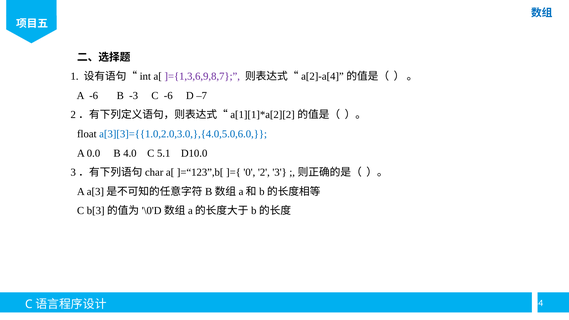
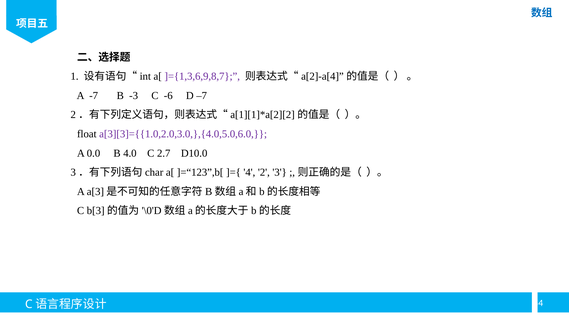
A -6: -6 -> -7 (94, 96)
a[3][3]={{1.0,2.0,3.0,},{4.0,5.0,6.0 colour: blue -> purple (183, 134)
5.1: 5.1 -> 2.7 (164, 153)
0: 0 -> 4 (249, 172)
